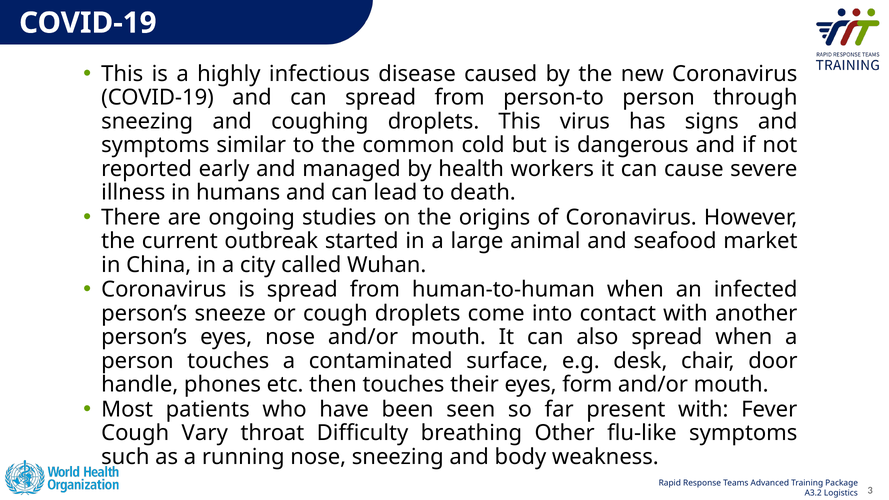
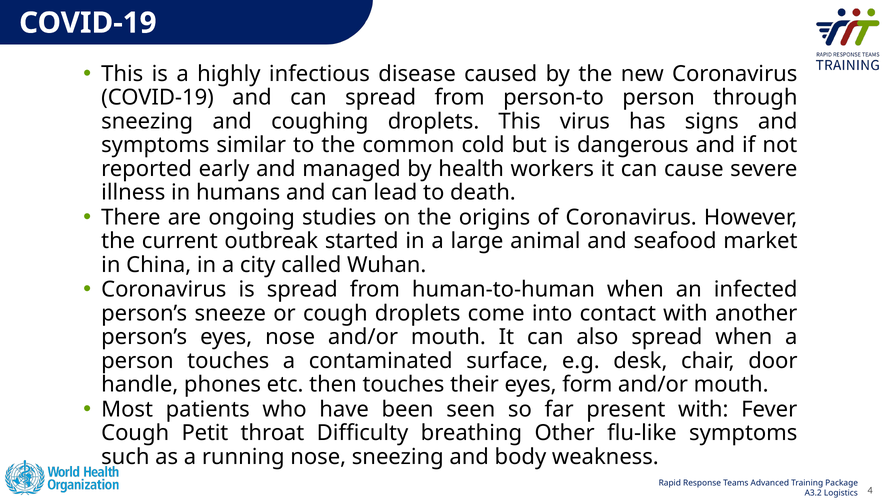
Vary: Vary -> Petit (205, 433)
3: 3 -> 4 (870, 490)
